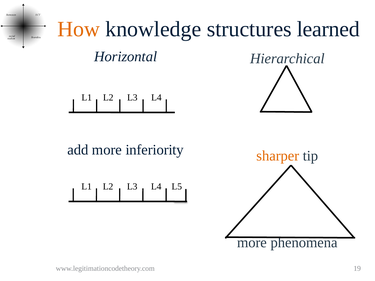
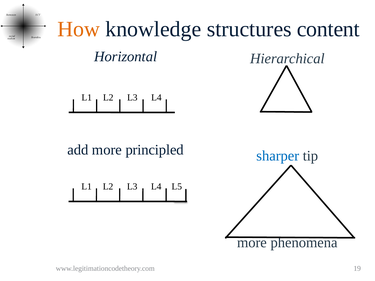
learned: learned -> content (328, 29)
inferiority: inferiority -> principled (155, 150)
sharper colour: orange -> blue (278, 156)
